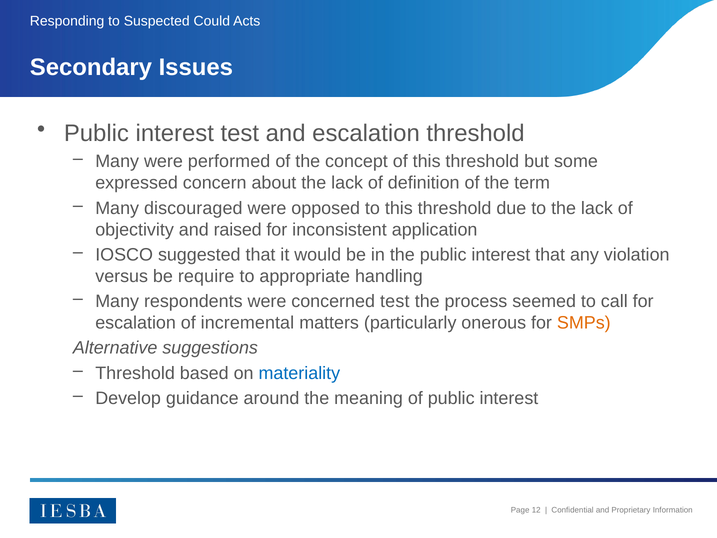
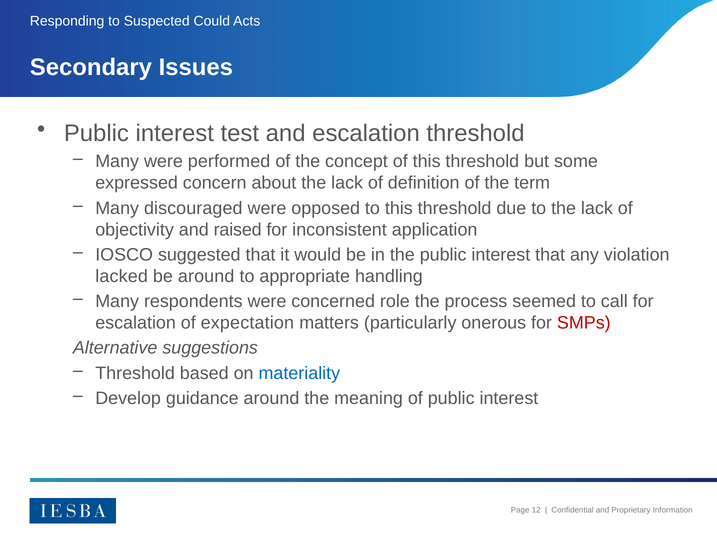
versus: versus -> lacked (122, 276)
be require: require -> around (206, 276)
concerned test: test -> role (395, 301)
incremental: incremental -> expectation (247, 323)
SMPs colour: orange -> red (584, 323)
